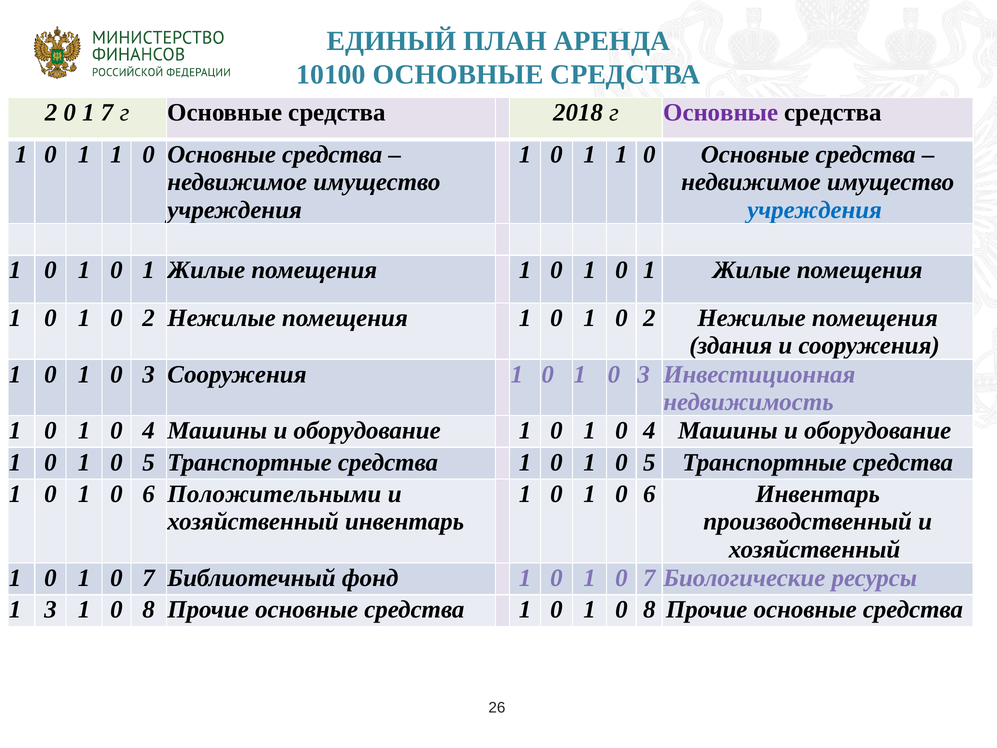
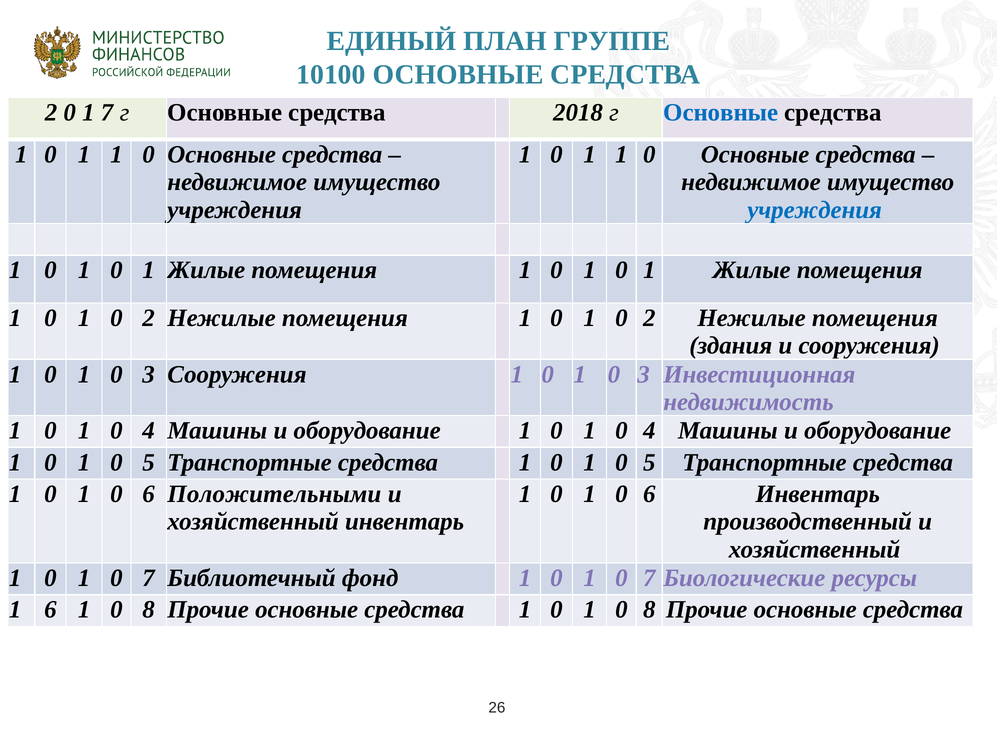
АРЕНДА: АРЕНДА -> ГРУППЕ (612, 41)
Основные colour: purple -> blue (721, 113)
1 3: 3 -> 6 (50, 610)
